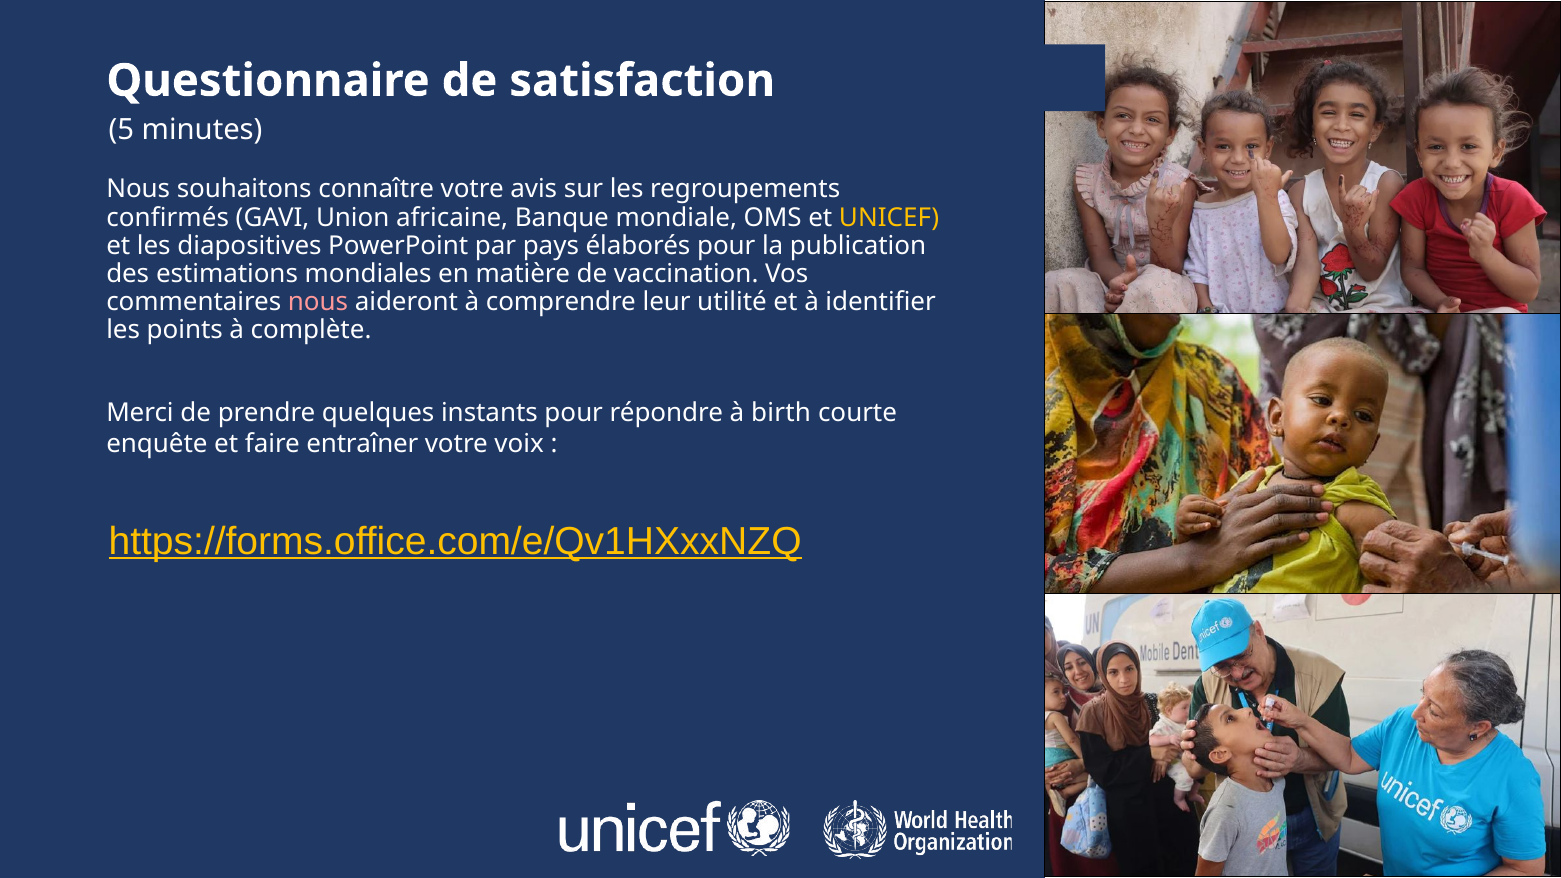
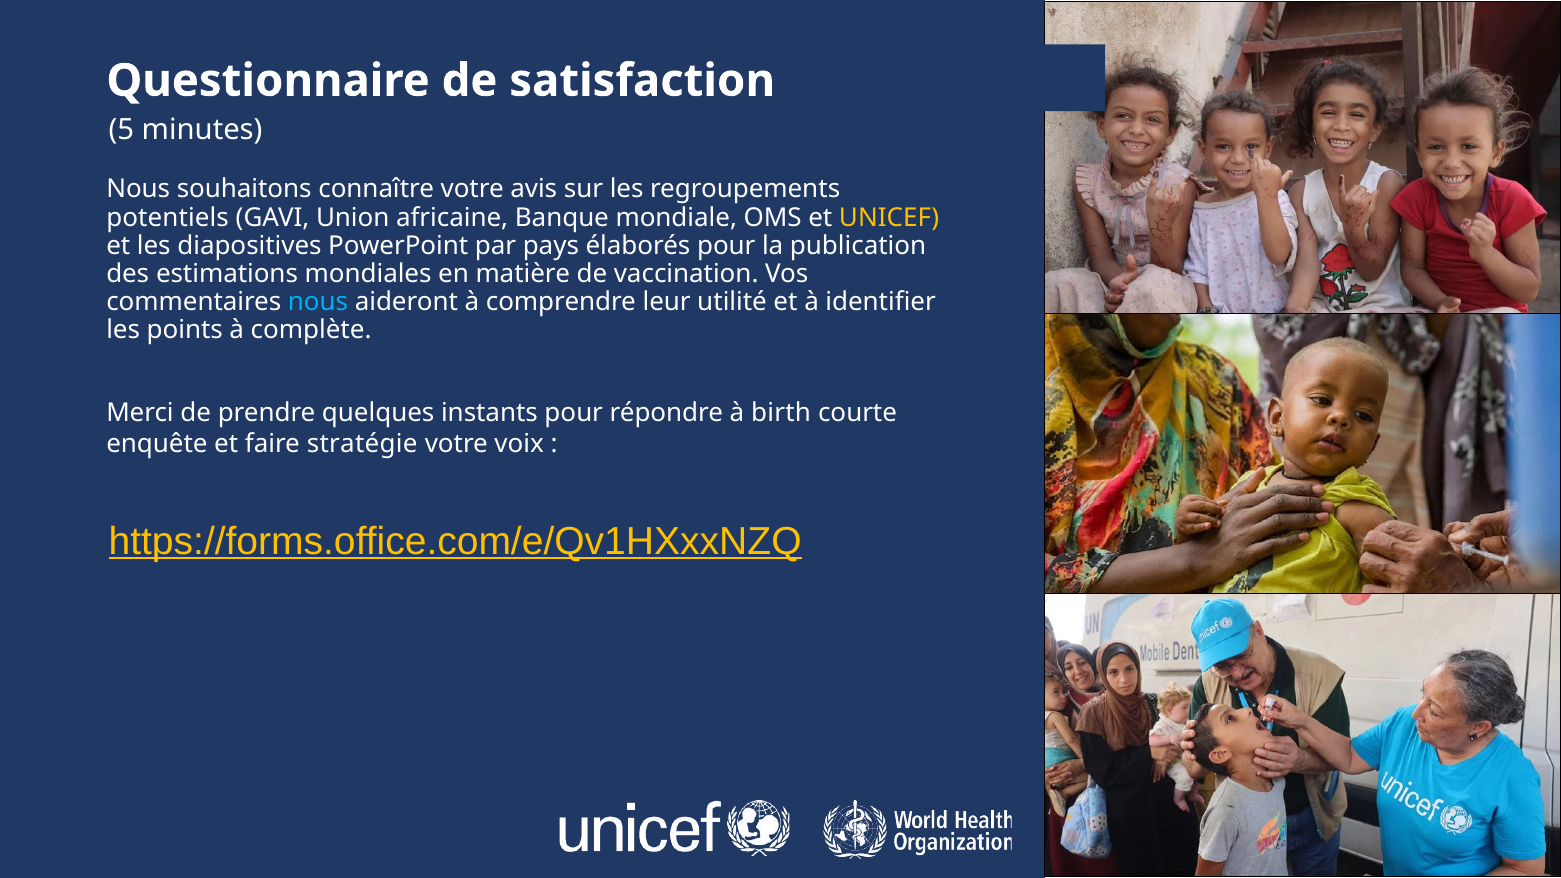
confirmés: confirmés -> potentiels (168, 217)
nous colour: pink -> light blue (318, 302)
entraîner: entraîner -> stratégie (362, 444)
